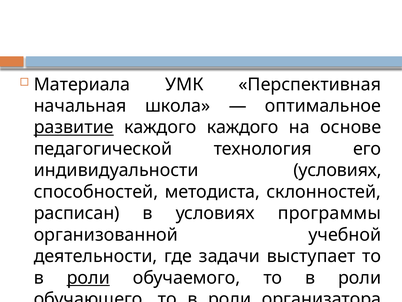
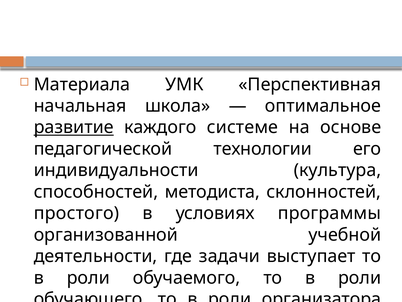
каждого каждого: каждого -> системе (243, 127)
технология: технология -> технологии (263, 149)
индивидуальности условиях: условиях -> культура (337, 170)
расписан: расписан -> простого (77, 213)
роли underline: present -> none (88, 277)
